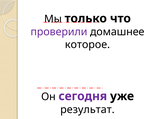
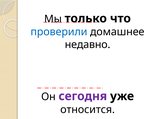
проверили colour: purple -> blue (59, 32)
которое: которое -> недавно (88, 45)
результат: результат -> относится (88, 110)
